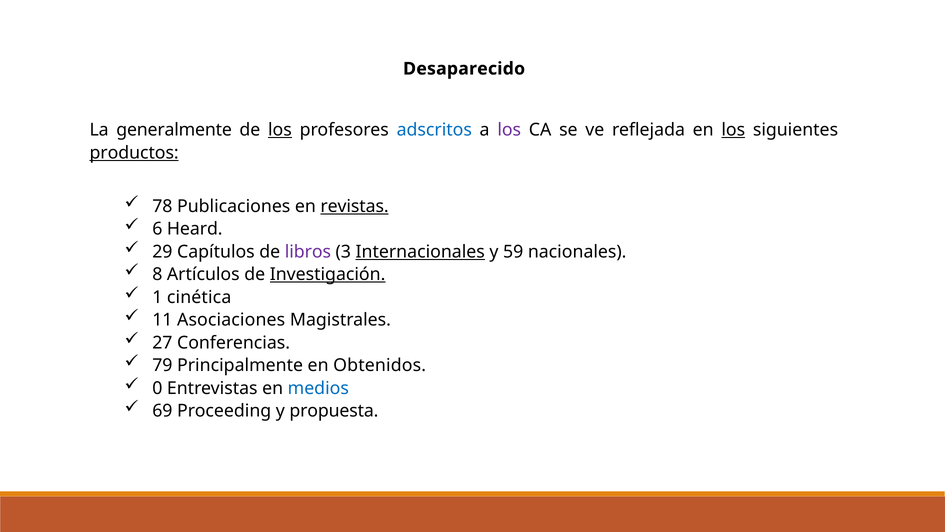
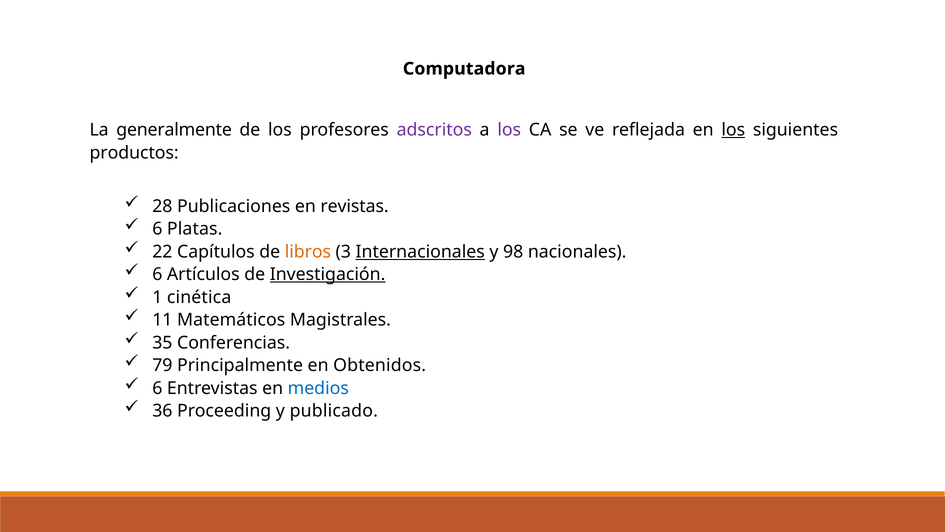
Desaparecido: Desaparecido -> Computadora (464, 69)
los underline: present -> none (280, 130)
adscritos colour: blue -> purple (434, 130)
productos underline: present -> none (134, 153)
78: 78 -> 28 (162, 206)
revistas underline: present -> none (355, 206)
Heard: Heard -> Platas (195, 229)
29: 29 -> 22 (162, 251)
libros colour: purple -> orange (308, 251)
59: 59 -> 98 (513, 251)
8: 8 -> 6 (157, 274)
Asociaciones: Asociaciones -> Matemáticos (231, 320)
27: 27 -> 35 (162, 342)
0: 0 -> 6 (157, 388)
69: 69 -> 36 (162, 411)
propuesta: propuesta -> publicado (334, 411)
